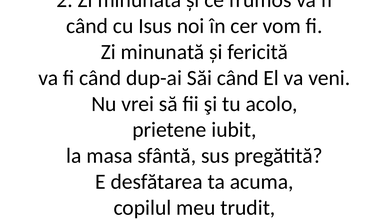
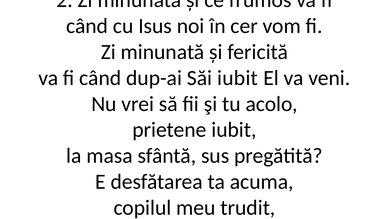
Săi când: când -> iubit (238, 78)
